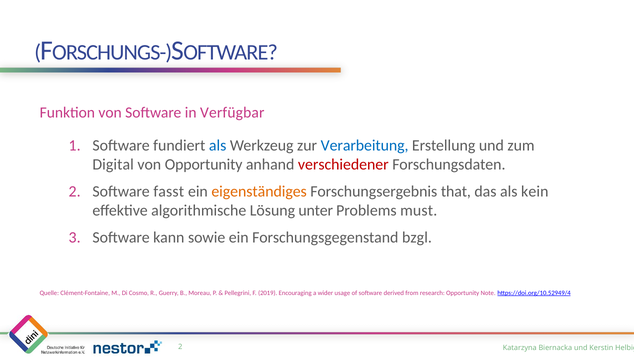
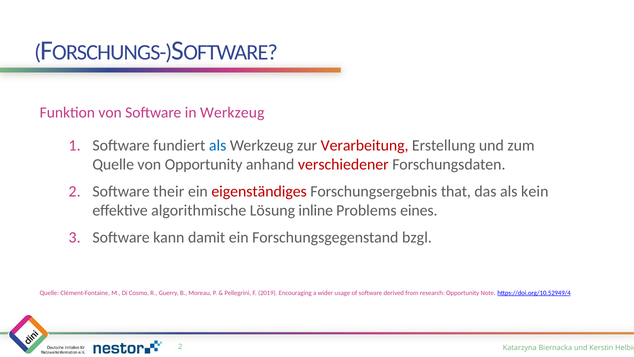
in Verfügbar: Verfügbar -> Werkzeug (232, 112)
Verarbeitung colour: blue -> red (365, 145)
Digital: Digital -> Quelle (113, 164)
fasst: fasst -> their (169, 191)
eigenständiges colour: orange -> red (259, 191)
unter: unter -> inline (316, 210)
must: must -> eines (419, 210)
sowie: sowie -> damit (207, 237)
